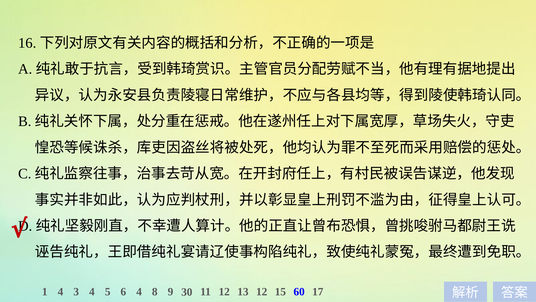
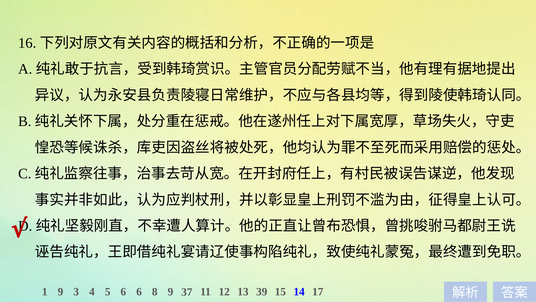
1 4: 4 -> 9 (60, 291)
6 4: 4 -> 6 (139, 291)
30: 30 -> 37 (187, 292)
13 12: 12 -> 39 (262, 291)
60: 60 -> 14 (299, 291)
